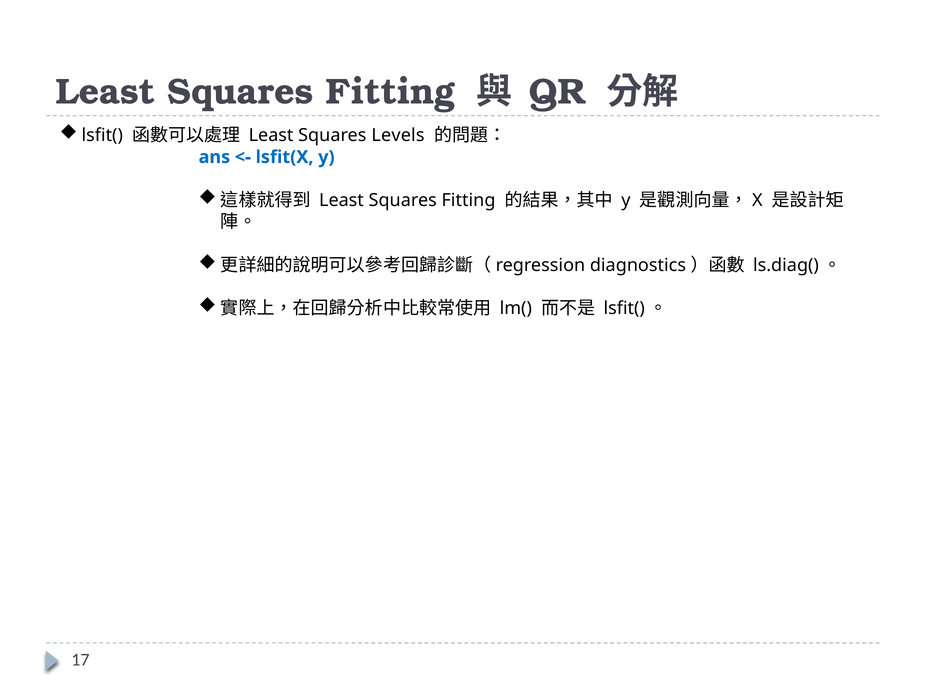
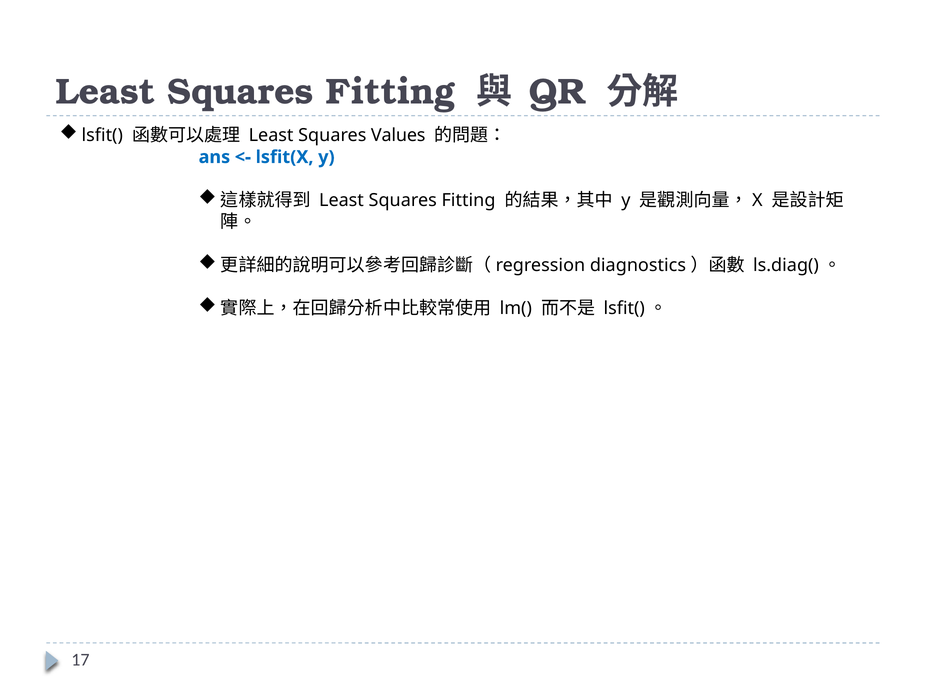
Levels: Levels -> Values (398, 136)
